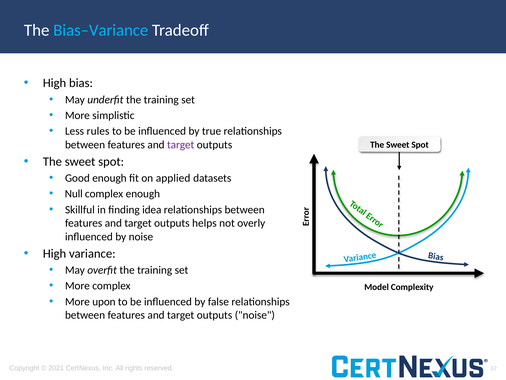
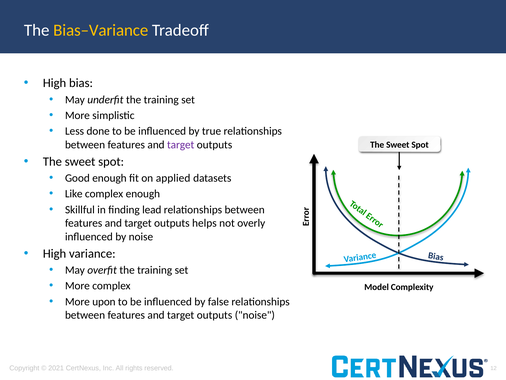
Bias–Variance colour: light blue -> yellow (101, 30)
rules: rules -> done (98, 131)
Null: Null -> Like (74, 194)
idea: idea -> lead (152, 209)
